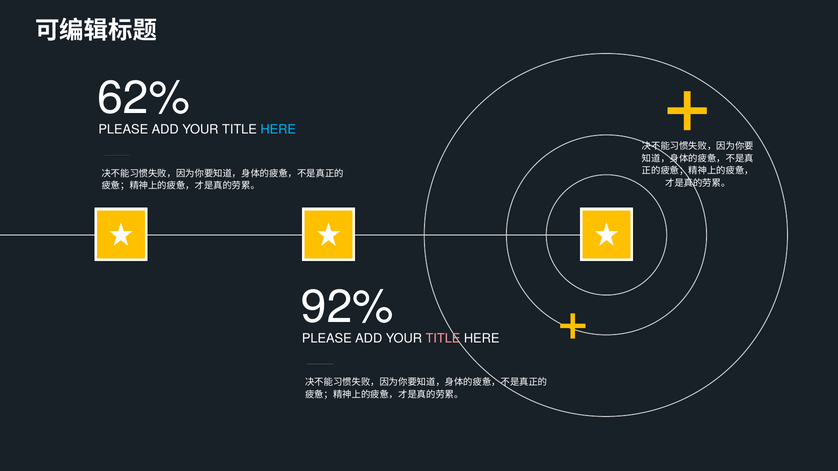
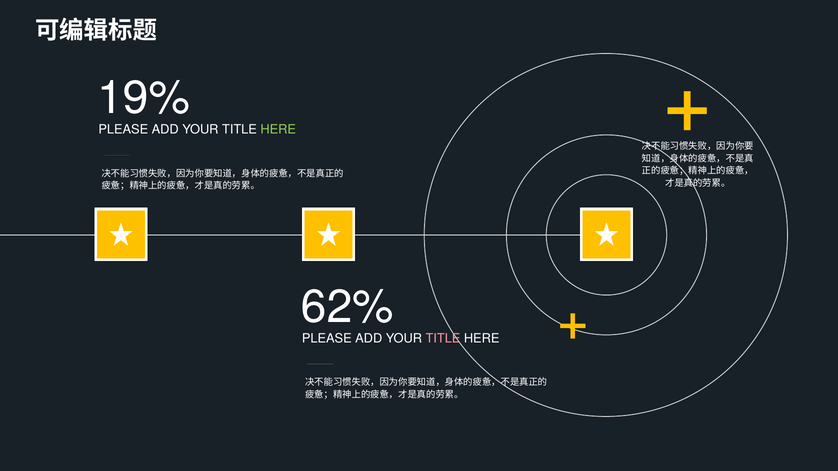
62%: 62% -> 19% (144, 98)
HERE colour: light blue -> light green (278, 130)
92%: 92% -> 62% (347, 307)
